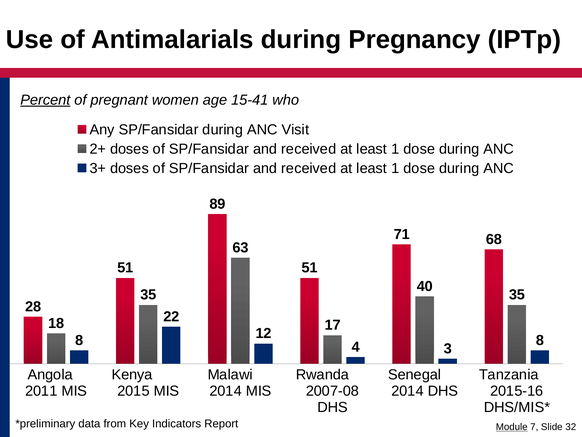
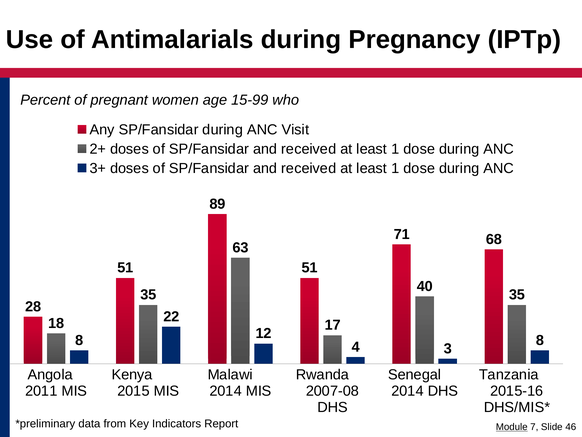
Percent underline: present -> none (45, 100)
15-41: 15-41 -> 15-99 (250, 100)
32: 32 -> 46 (571, 426)
